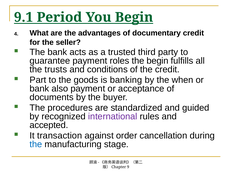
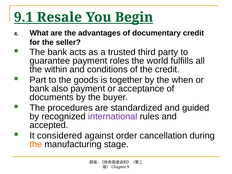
Period: Period -> Resale (59, 17)
the begin: begin -> world (157, 61)
trusts: trusts -> within (56, 70)
banking: banking -> together (126, 80)
transaction: transaction -> considered (60, 136)
the colour: blue -> orange (36, 144)
